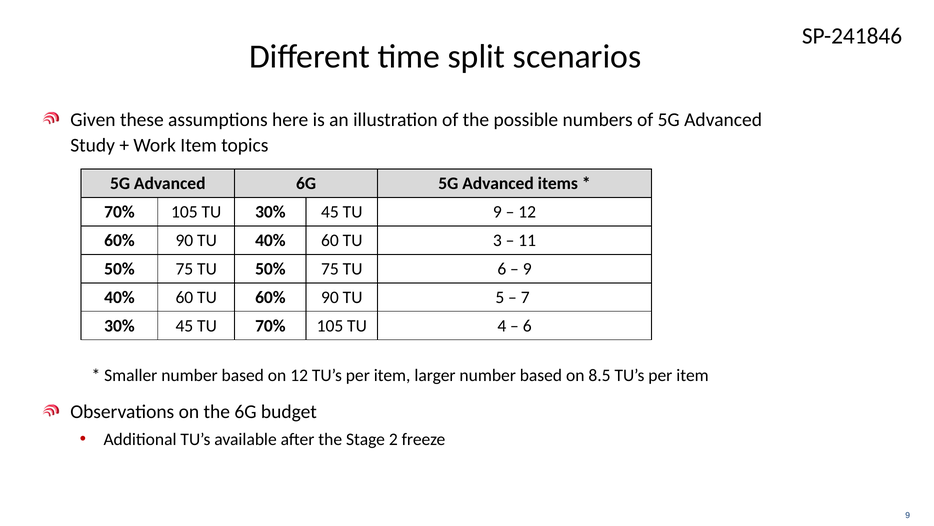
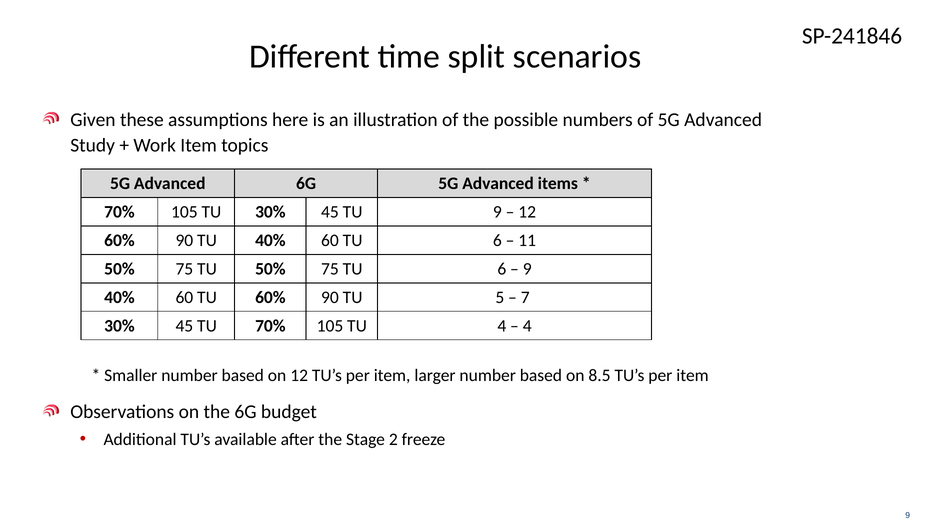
60 TU 3: 3 -> 6 (497, 240)
6: 6 -> 4 (527, 325)
